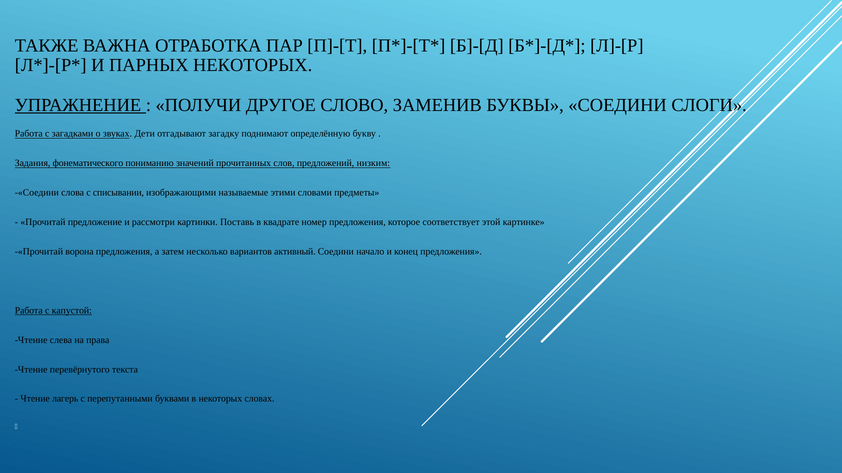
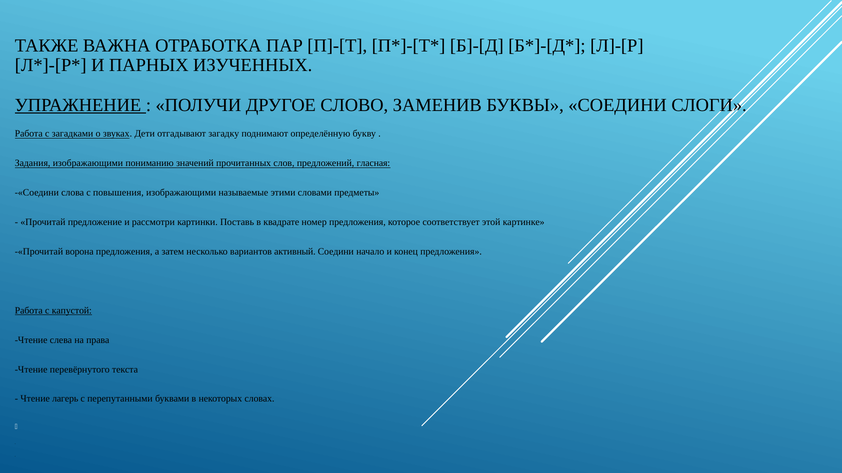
ПАРНЫХ НЕКОТОРЫХ: НЕКОТОРЫХ -> ИЗУЧЕННЫХ (253, 65)
Задания фонематического: фонематического -> изображающими (88, 163)
низким: низким -> гласная (373, 163)
списывании: списывании -> повышения (118, 193)
